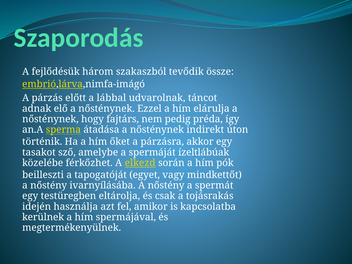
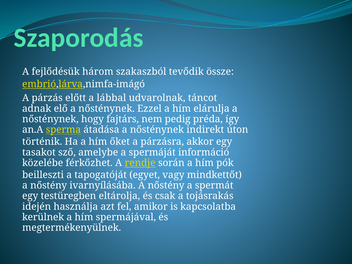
ízeltlábúak: ízeltlábúak -> információ (204, 152)
elkezd: elkezd -> rendje (140, 163)
